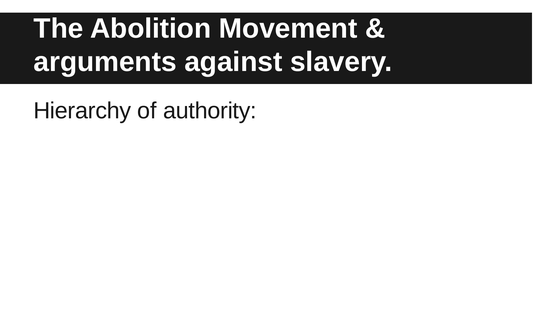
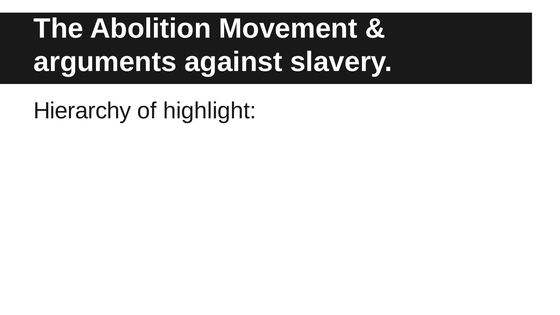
authority: authority -> highlight (210, 111)
